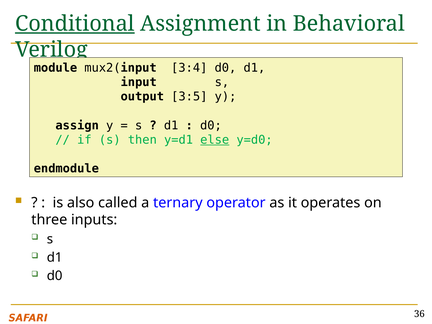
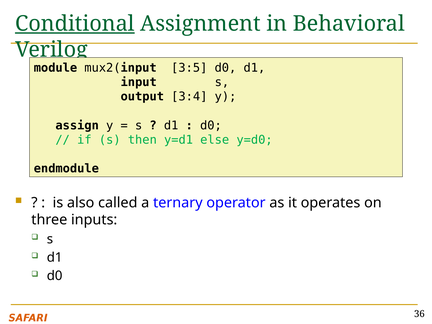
3:4: 3:4 -> 3:5 (189, 68)
3:5: 3:5 -> 3:4 (189, 97)
else underline: present -> none (215, 140)
